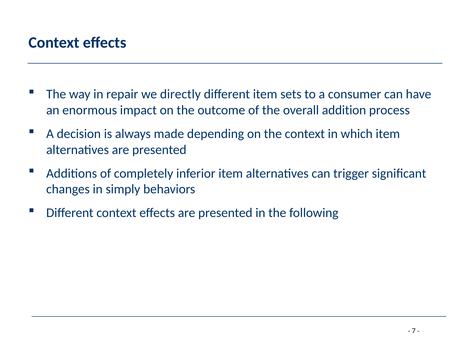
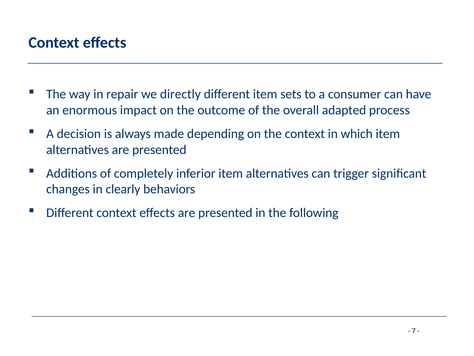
addition: addition -> adapted (344, 110)
simply: simply -> clearly (123, 189)
